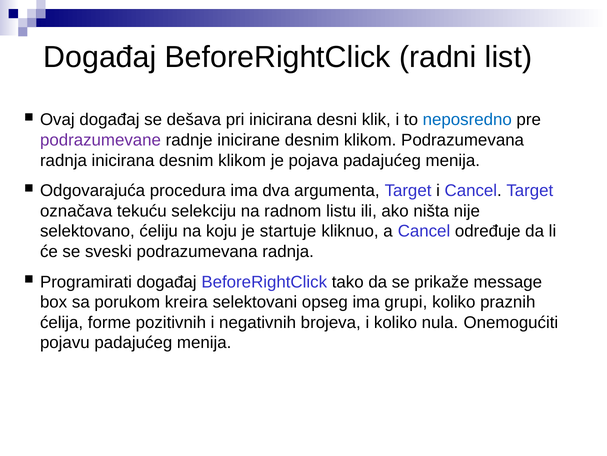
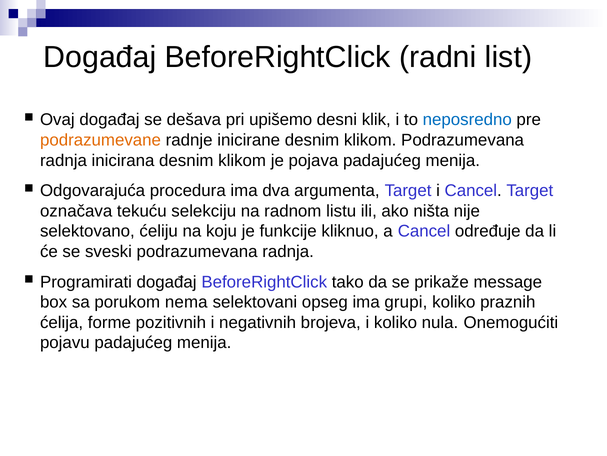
pri inicirana: inicirana -> upišemo (281, 120)
podrazumevane colour: purple -> orange (101, 140)
startuje: startuje -> funkcije (288, 231)
kreira: kreira -> nema (186, 302)
